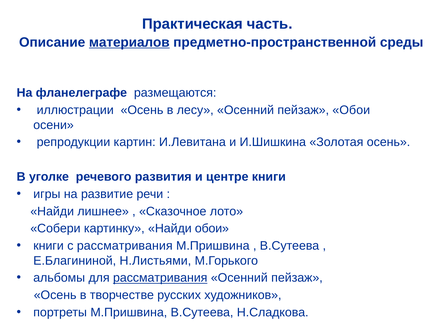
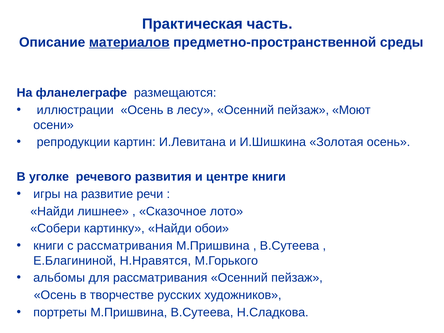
пейзаж Обои: Обои -> Моют (351, 110)
Н.Листьями: Н.Листьями -> Н.Нравятся (155, 261)
рассматривания underline: present -> none (160, 278)
